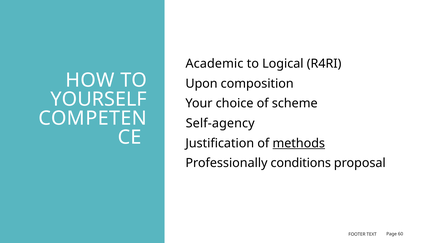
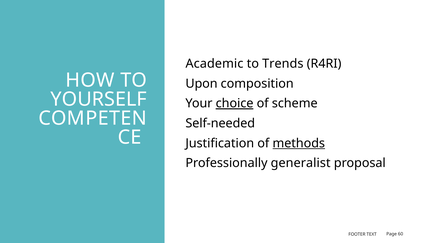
Logical: Logical -> Trends (283, 64)
choice underline: none -> present (235, 103)
Self-agency: Self-agency -> Self-needed (220, 123)
conditions: conditions -> generalist (301, 163)
